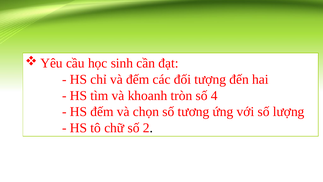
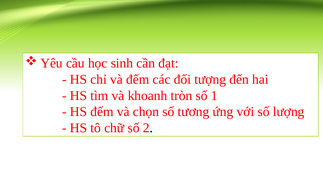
4: 4 -> 1 (214, 95)
